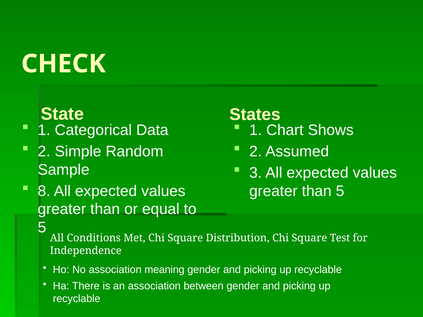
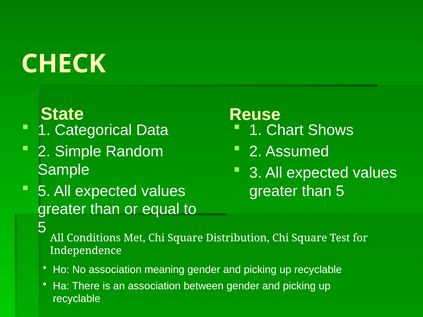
States: States -> Reuse (255, 115)
8: 8 -> 5 (44, 191)
